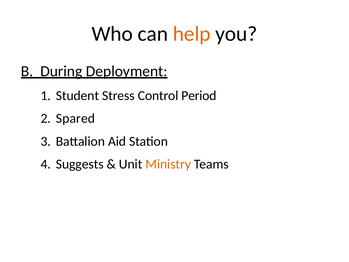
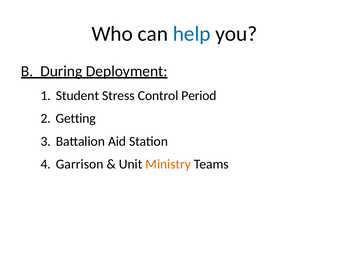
help colour: orange -> blue (192, 34)
Spared: Spared -> Getting (76, 118)
Suggests: Suggests -> Garrison (80, 164)
